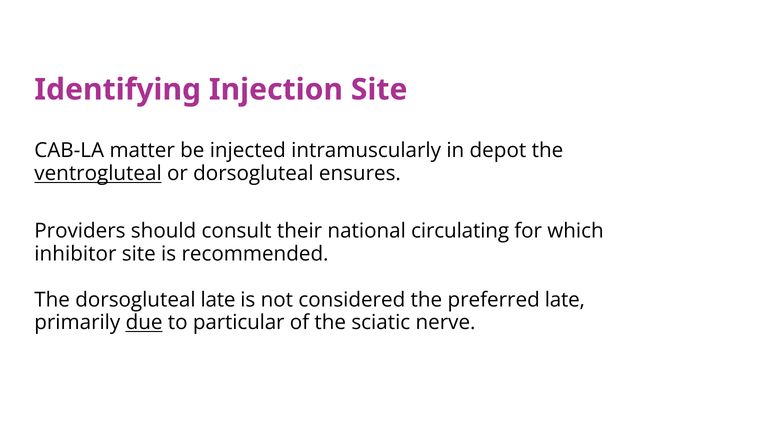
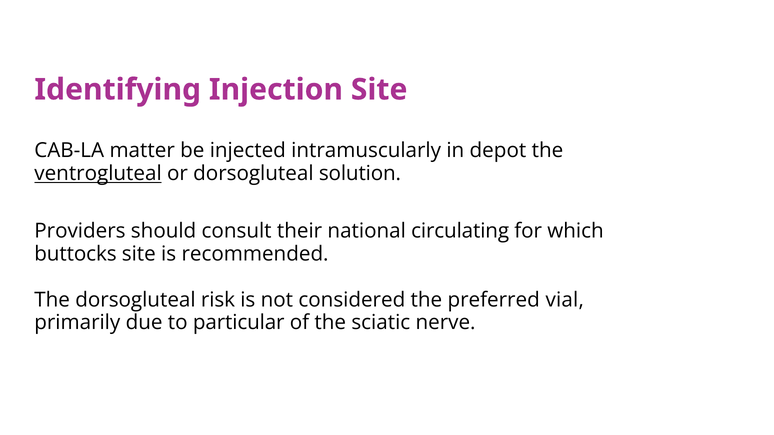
ensures: ensures -> solution (360, 174)
inhibitor: inhibitor -> buttocks (75, 254)
dorsogluteal late: late -> risk (218, 300)
preferred late: late -> vial (565, 300)
due underline: present -> none (144, 323)
